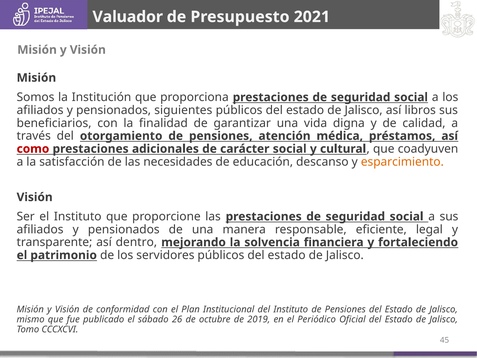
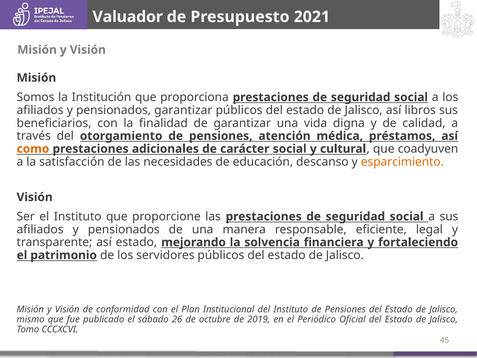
pensionados siguientes: siguientes -> garantizar (183, 110)
como colour: red -> orange (33, 149)
así dentro: dentro -> estado (136, 242)
